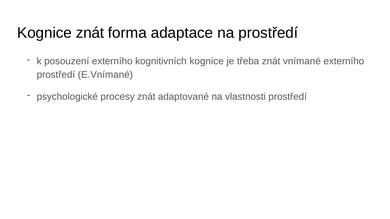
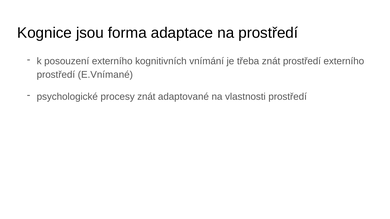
Kognice znát: znát -> jsou (90, 33)
kognitivních kognice: kognice -> vnímání (207, 61)
znát vnímané: vnímané -> prostředí (302, 61)
